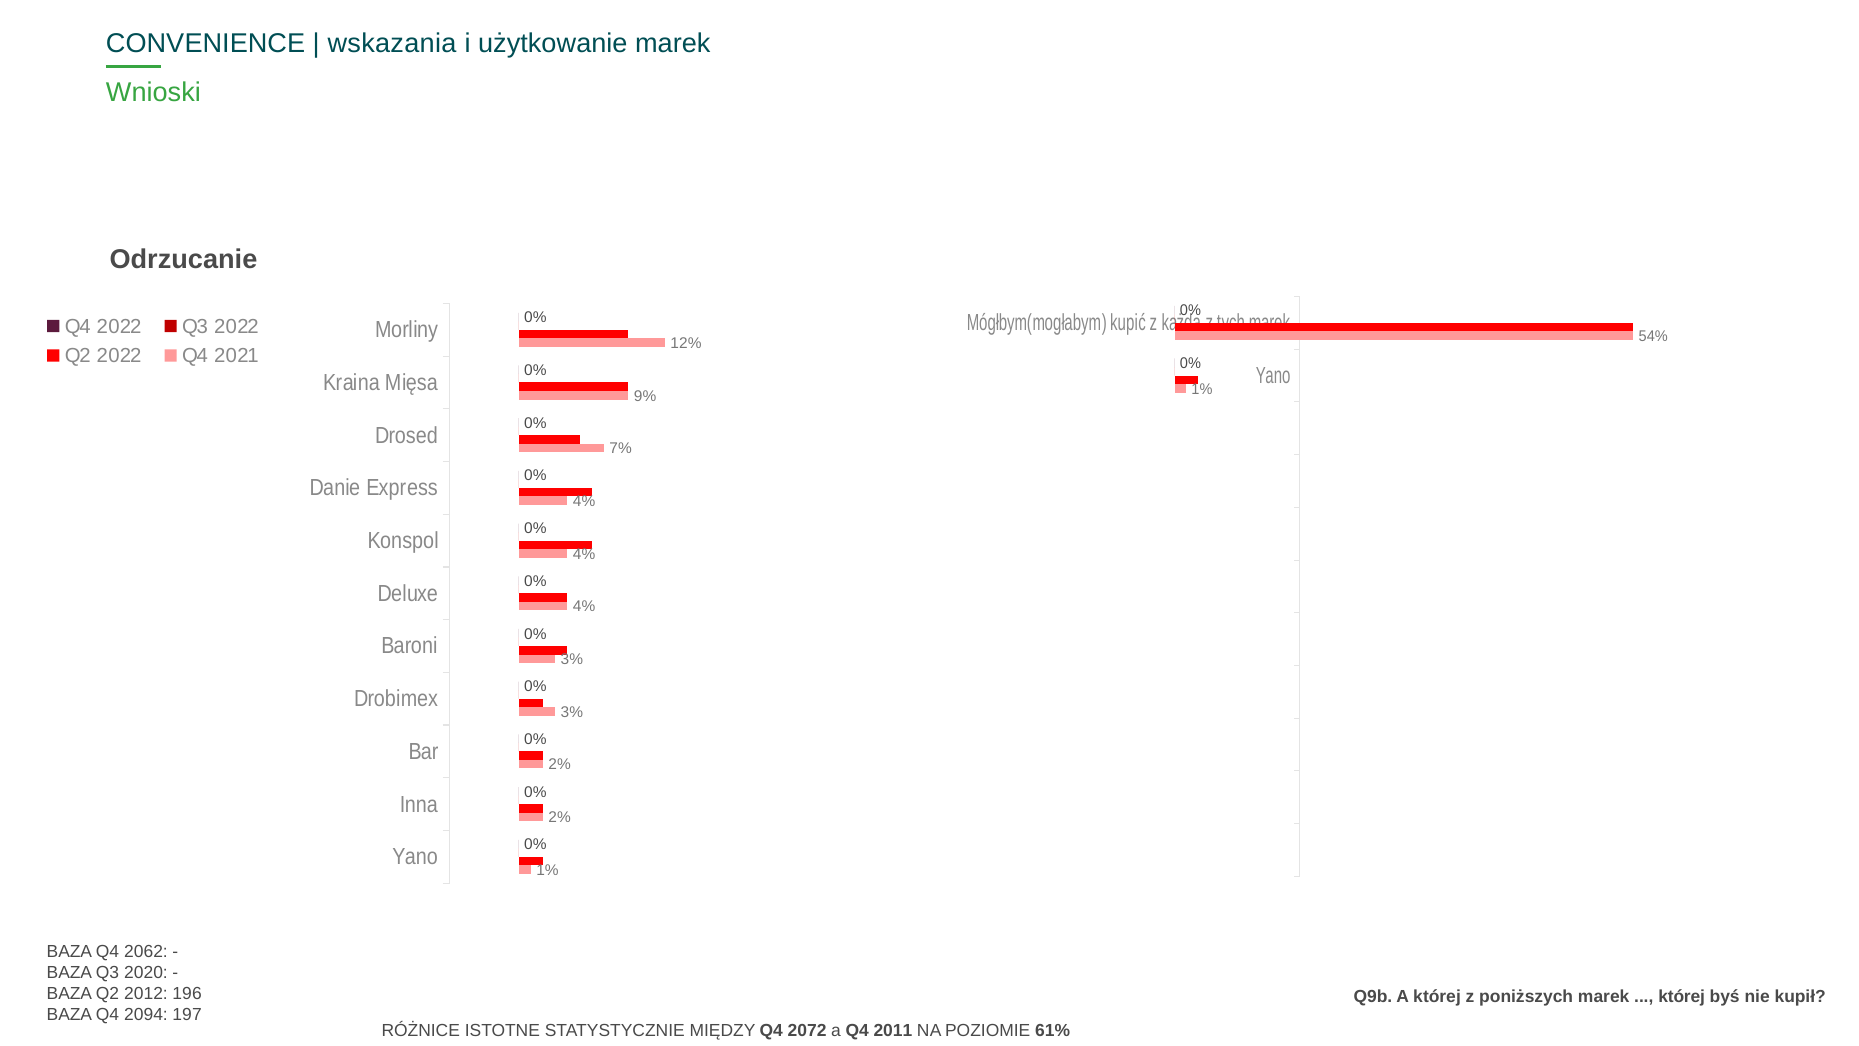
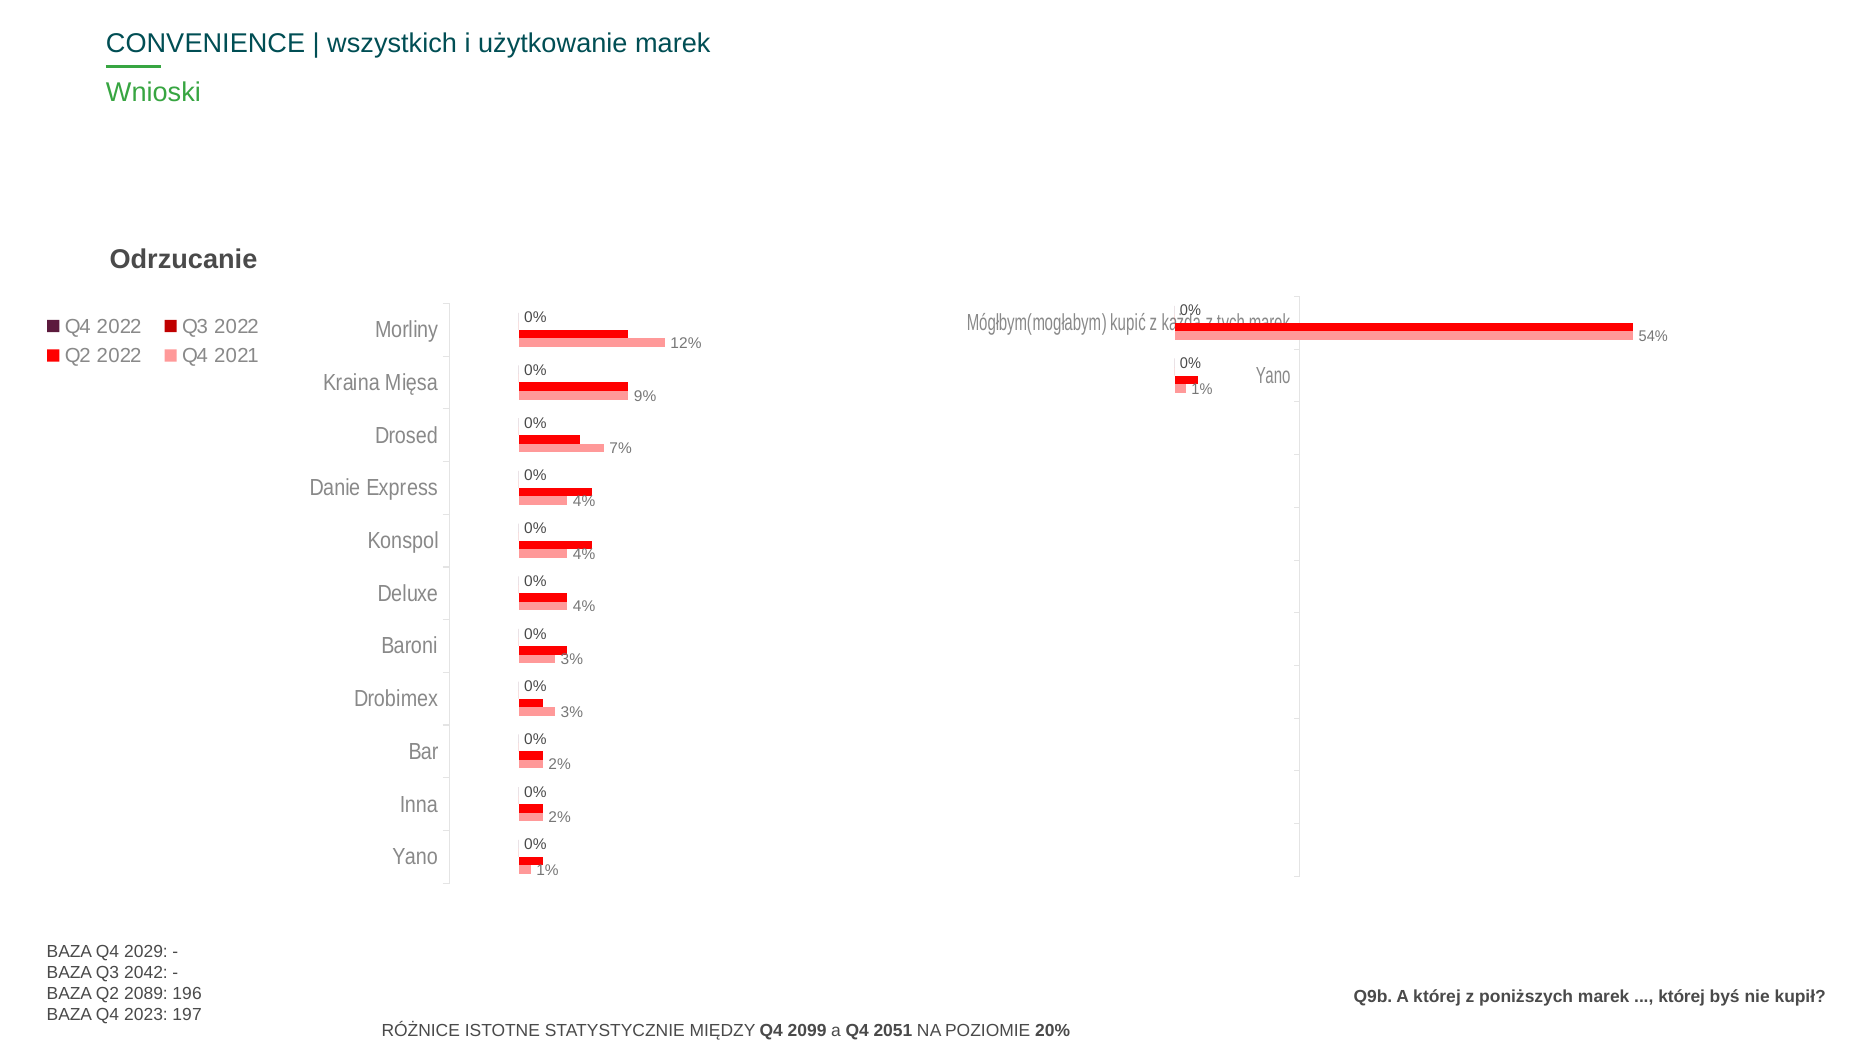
wskazania: wskazania -> wszystkich (392, 43)
2062: 2062 -> 2029 (146, 952)
2020: 2020 -> 2042 (146, 973)
2012: 2012 -> 2089 (146, 994)
2094: 2094 -> 2023 (146, 1015)
2072: 2072 -> 2099 (807, 1031)
2011: 2011 -> 2051 (893, 1031)
61%: 61% -> 20% (1053, 1031)
